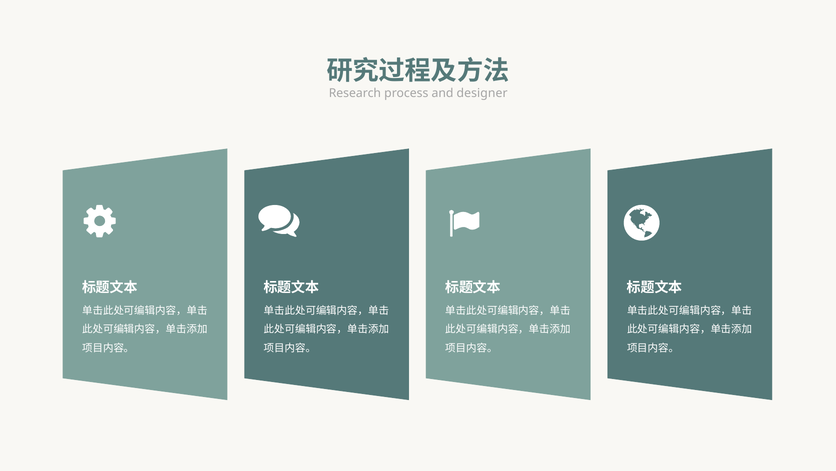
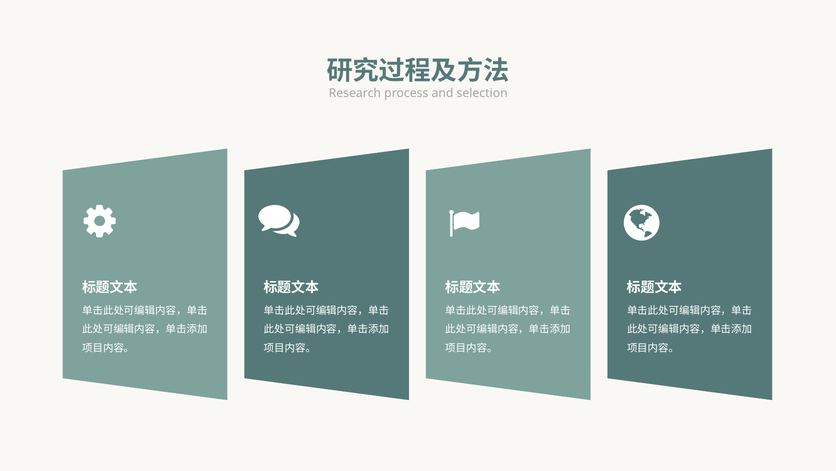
designer: designer -> selection (482, 93)
